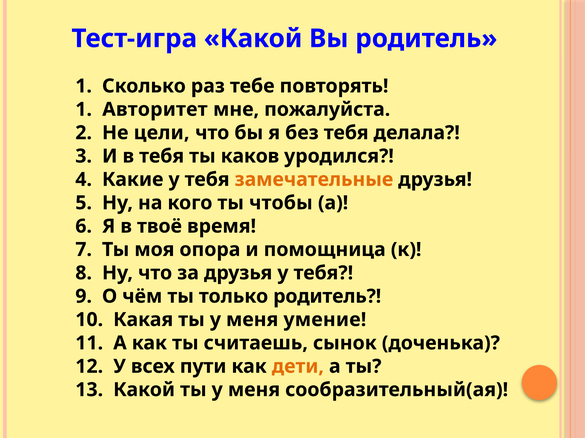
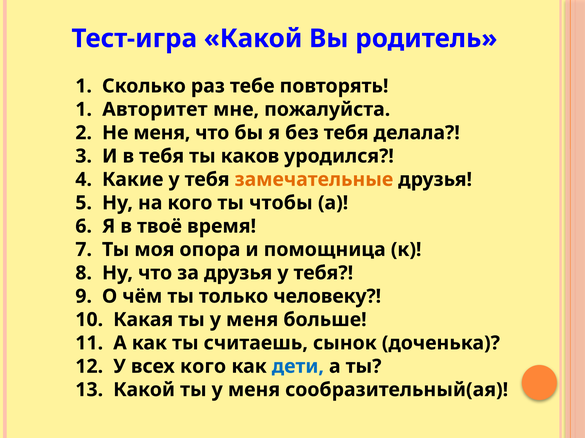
Не цели: цели -> меня (162, 133)
только родитель: родитель -> человеку (327, 297)
умение: умение -> больше (325, 320)
всех пути: пути -> кого (203, 367)
дети colour: orange -> blue (298, 367)
